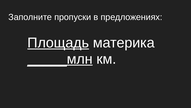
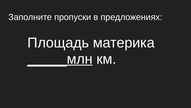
Площадь underline: present -> none (58, 43)
